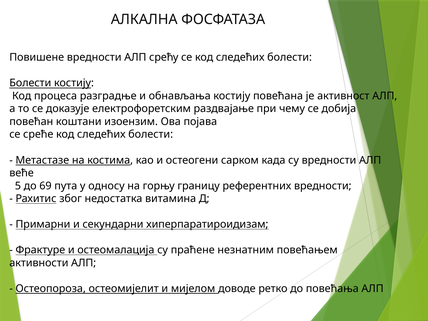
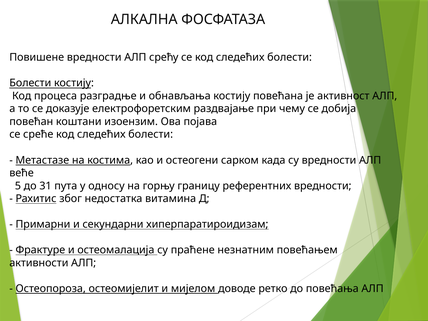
69: 69 -> 31 (45, 186)
